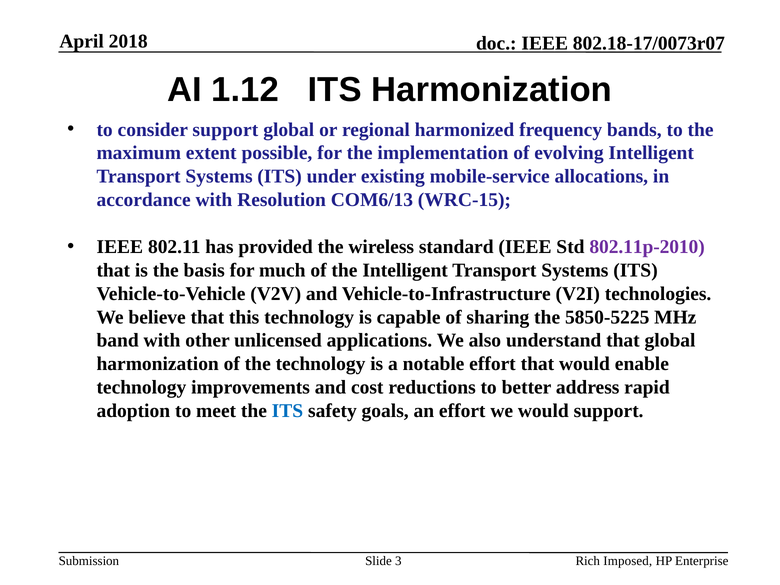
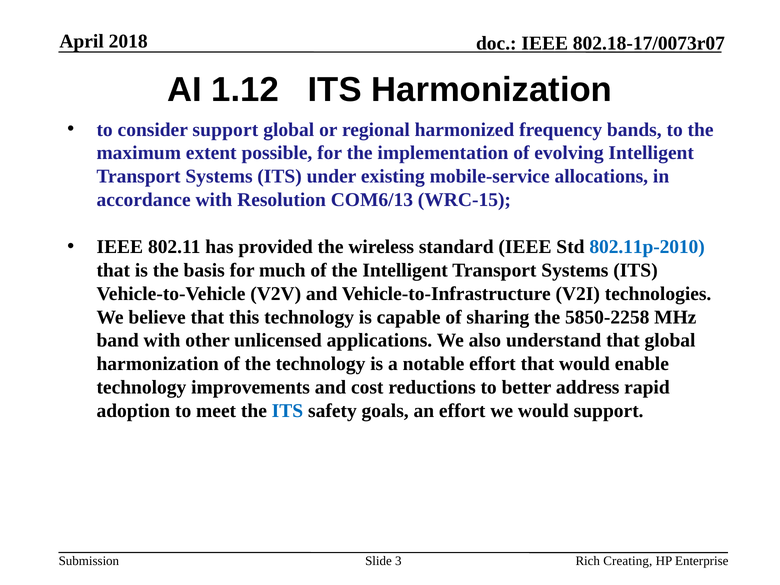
802.11p-2010 colour: purple -> blue (647, 247)
5850-5225: 5850-5225 -> 5850-2258 (607, 317)
Imposed: Imposed -> Creating (628, 561)
